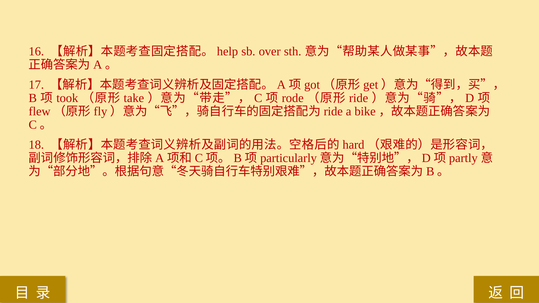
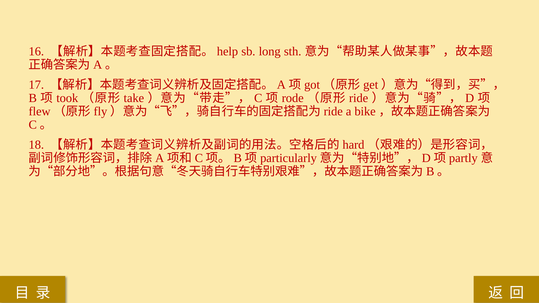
over: over -> long (270, 52)
